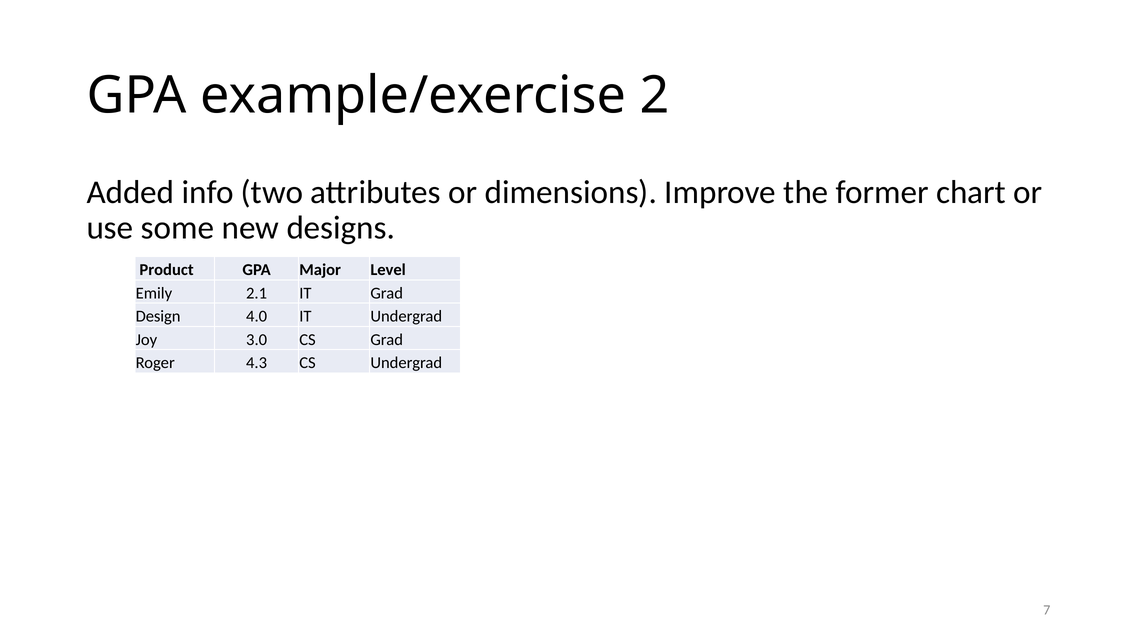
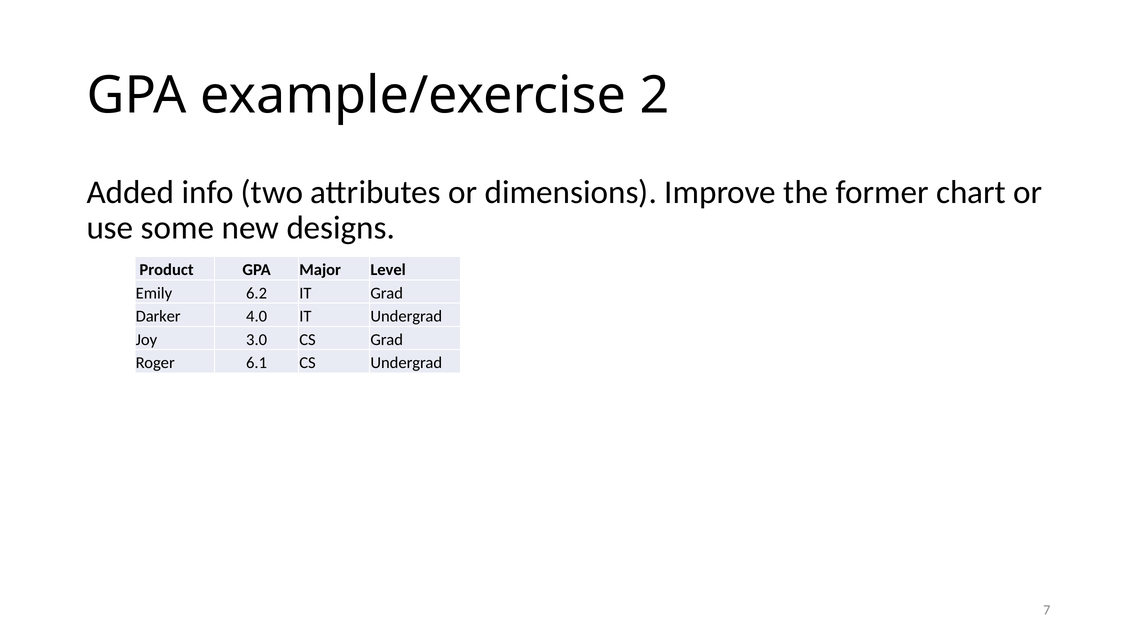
2.1: 2.1 -> 6.2 (257, 293)
Design: Design -> Darker (158, 317)
4.3: 4.3 -> 6.1 (257, 363)
